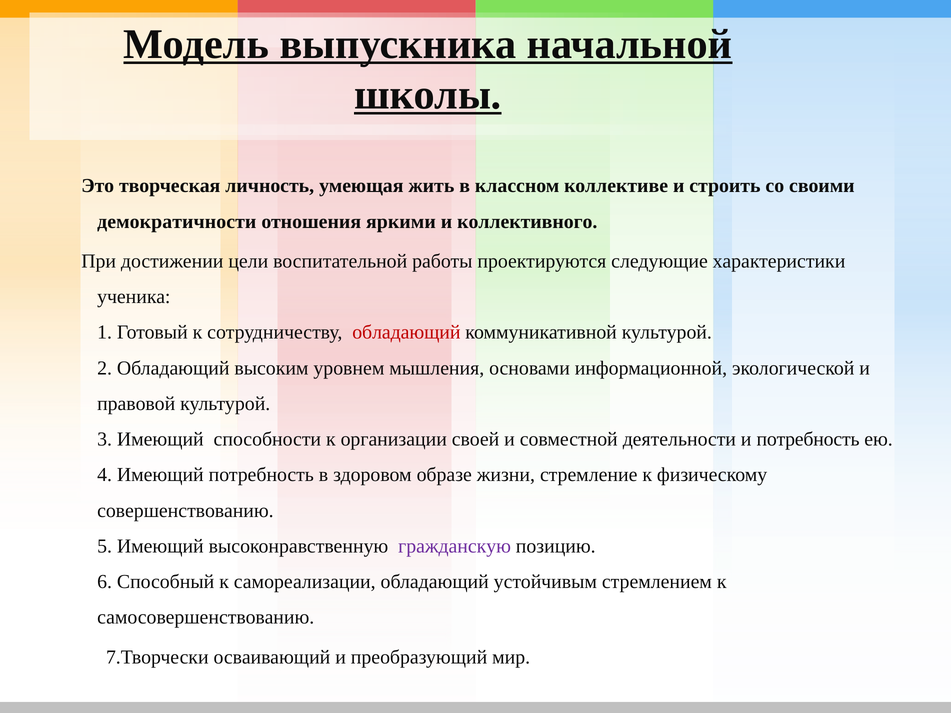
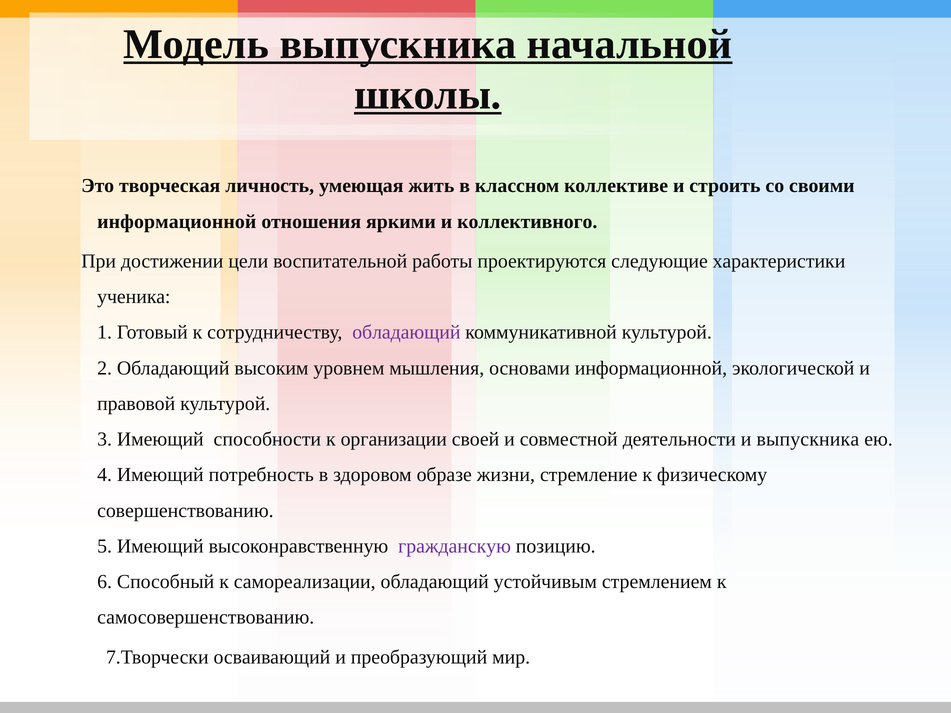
демократичности: демократичности -> информационной (177, 222)
обладающий colour: red -> purple (406, 332)
и потребность: потребность -> выпускника (808, 439)
